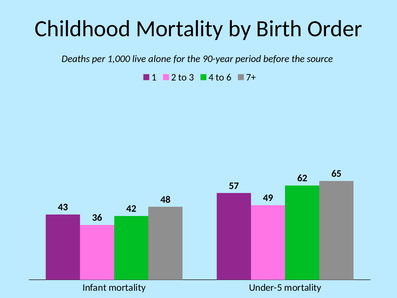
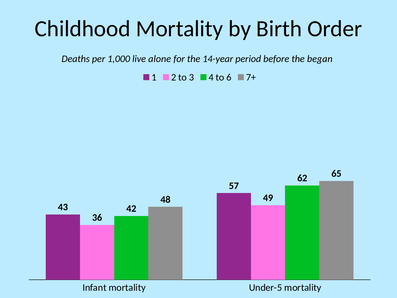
90-year: 90-year -> 14-year (218, 59)
source: source -> began (320, 59)
